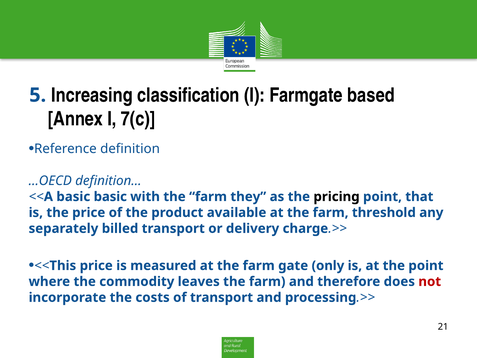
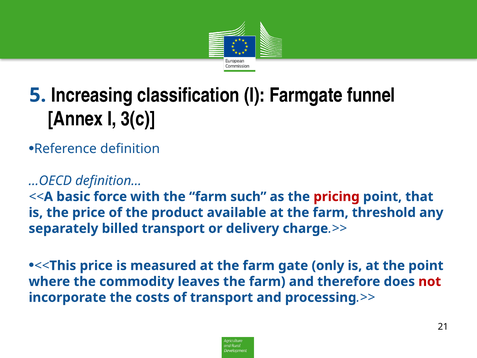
based: based -> funnel (371, 95)
7(c: 7(c -> 3(c (138, 119)
basic basic: basic -> force (110, 197)
they: they -> such (248, 197)
pricing colour: black -> red (337, 197)
